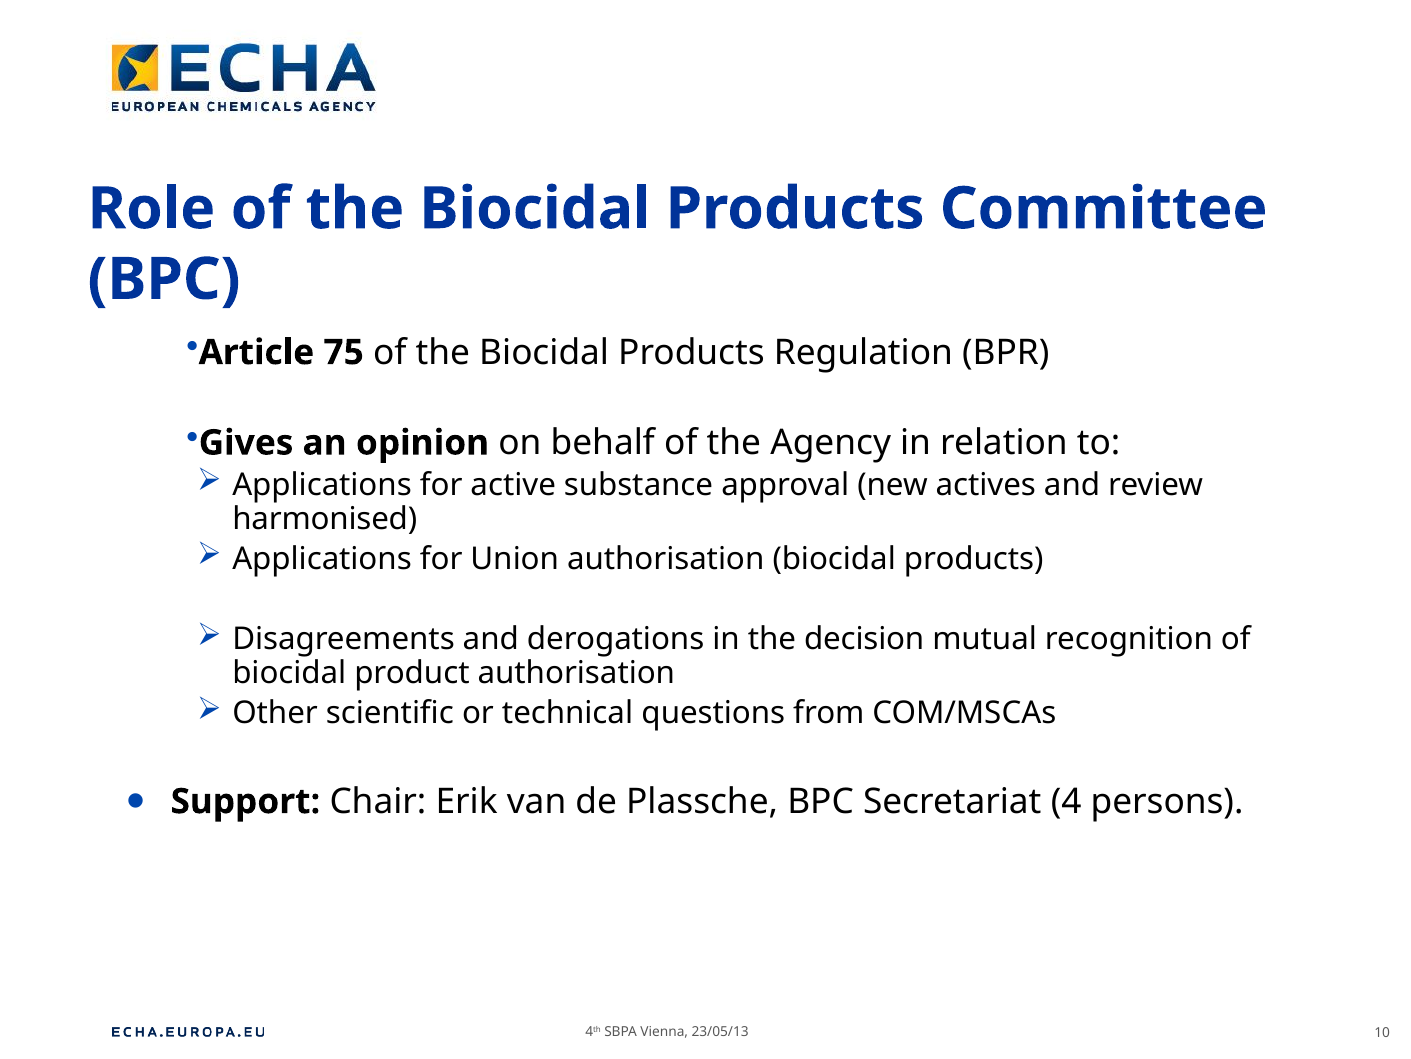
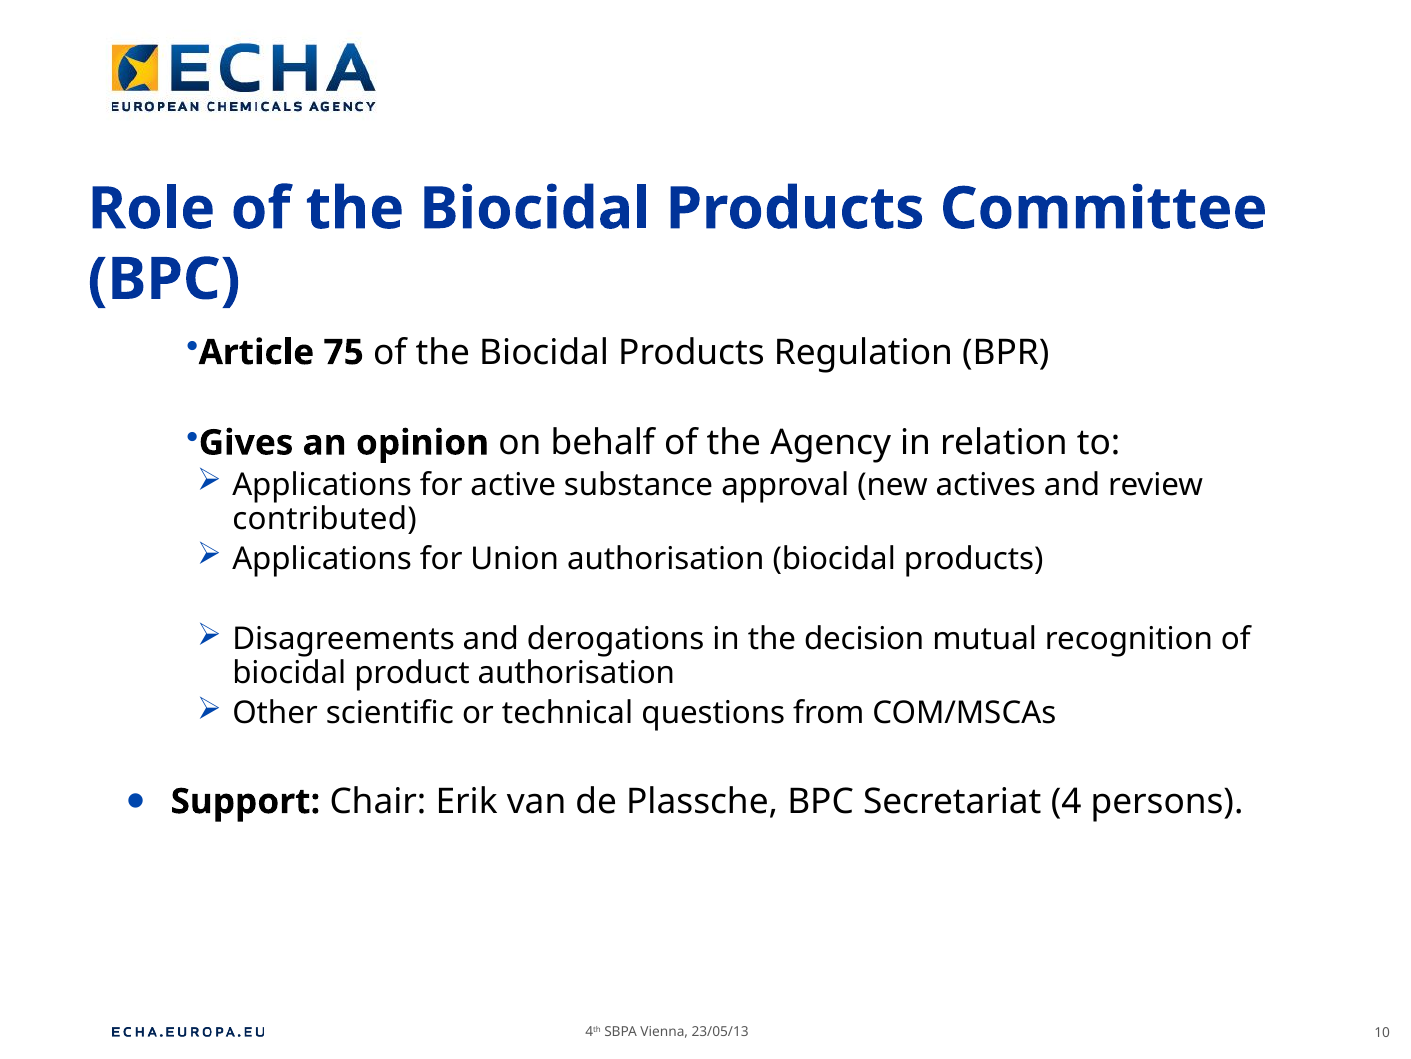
harmonised: harmonised -> contributed (325, 519)
